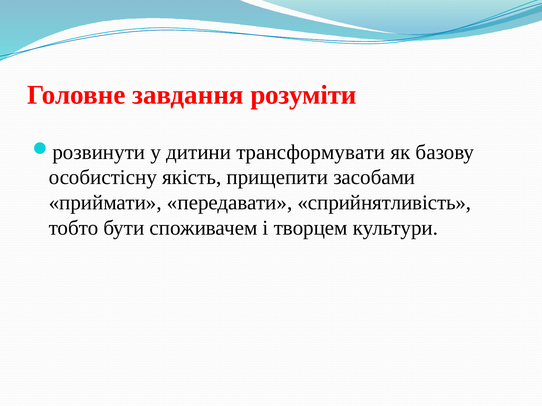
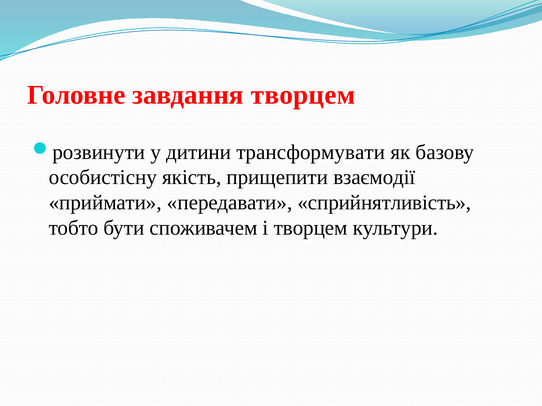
завдання розуміти: розуміти -> творцем (303, 95)
засобами: засобами -> взаємодії (374, 178)
